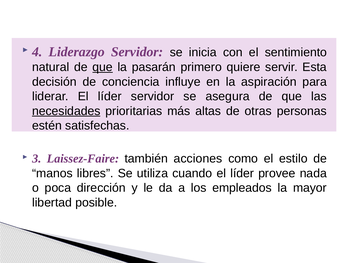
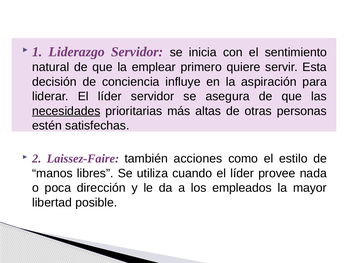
4: 4 -> 1 (37, 52)
que underline: present -> none (103, 67)
pasarán: pasarán -> emplear (154, 67)
3: 3 -> 2 (37, 159)
